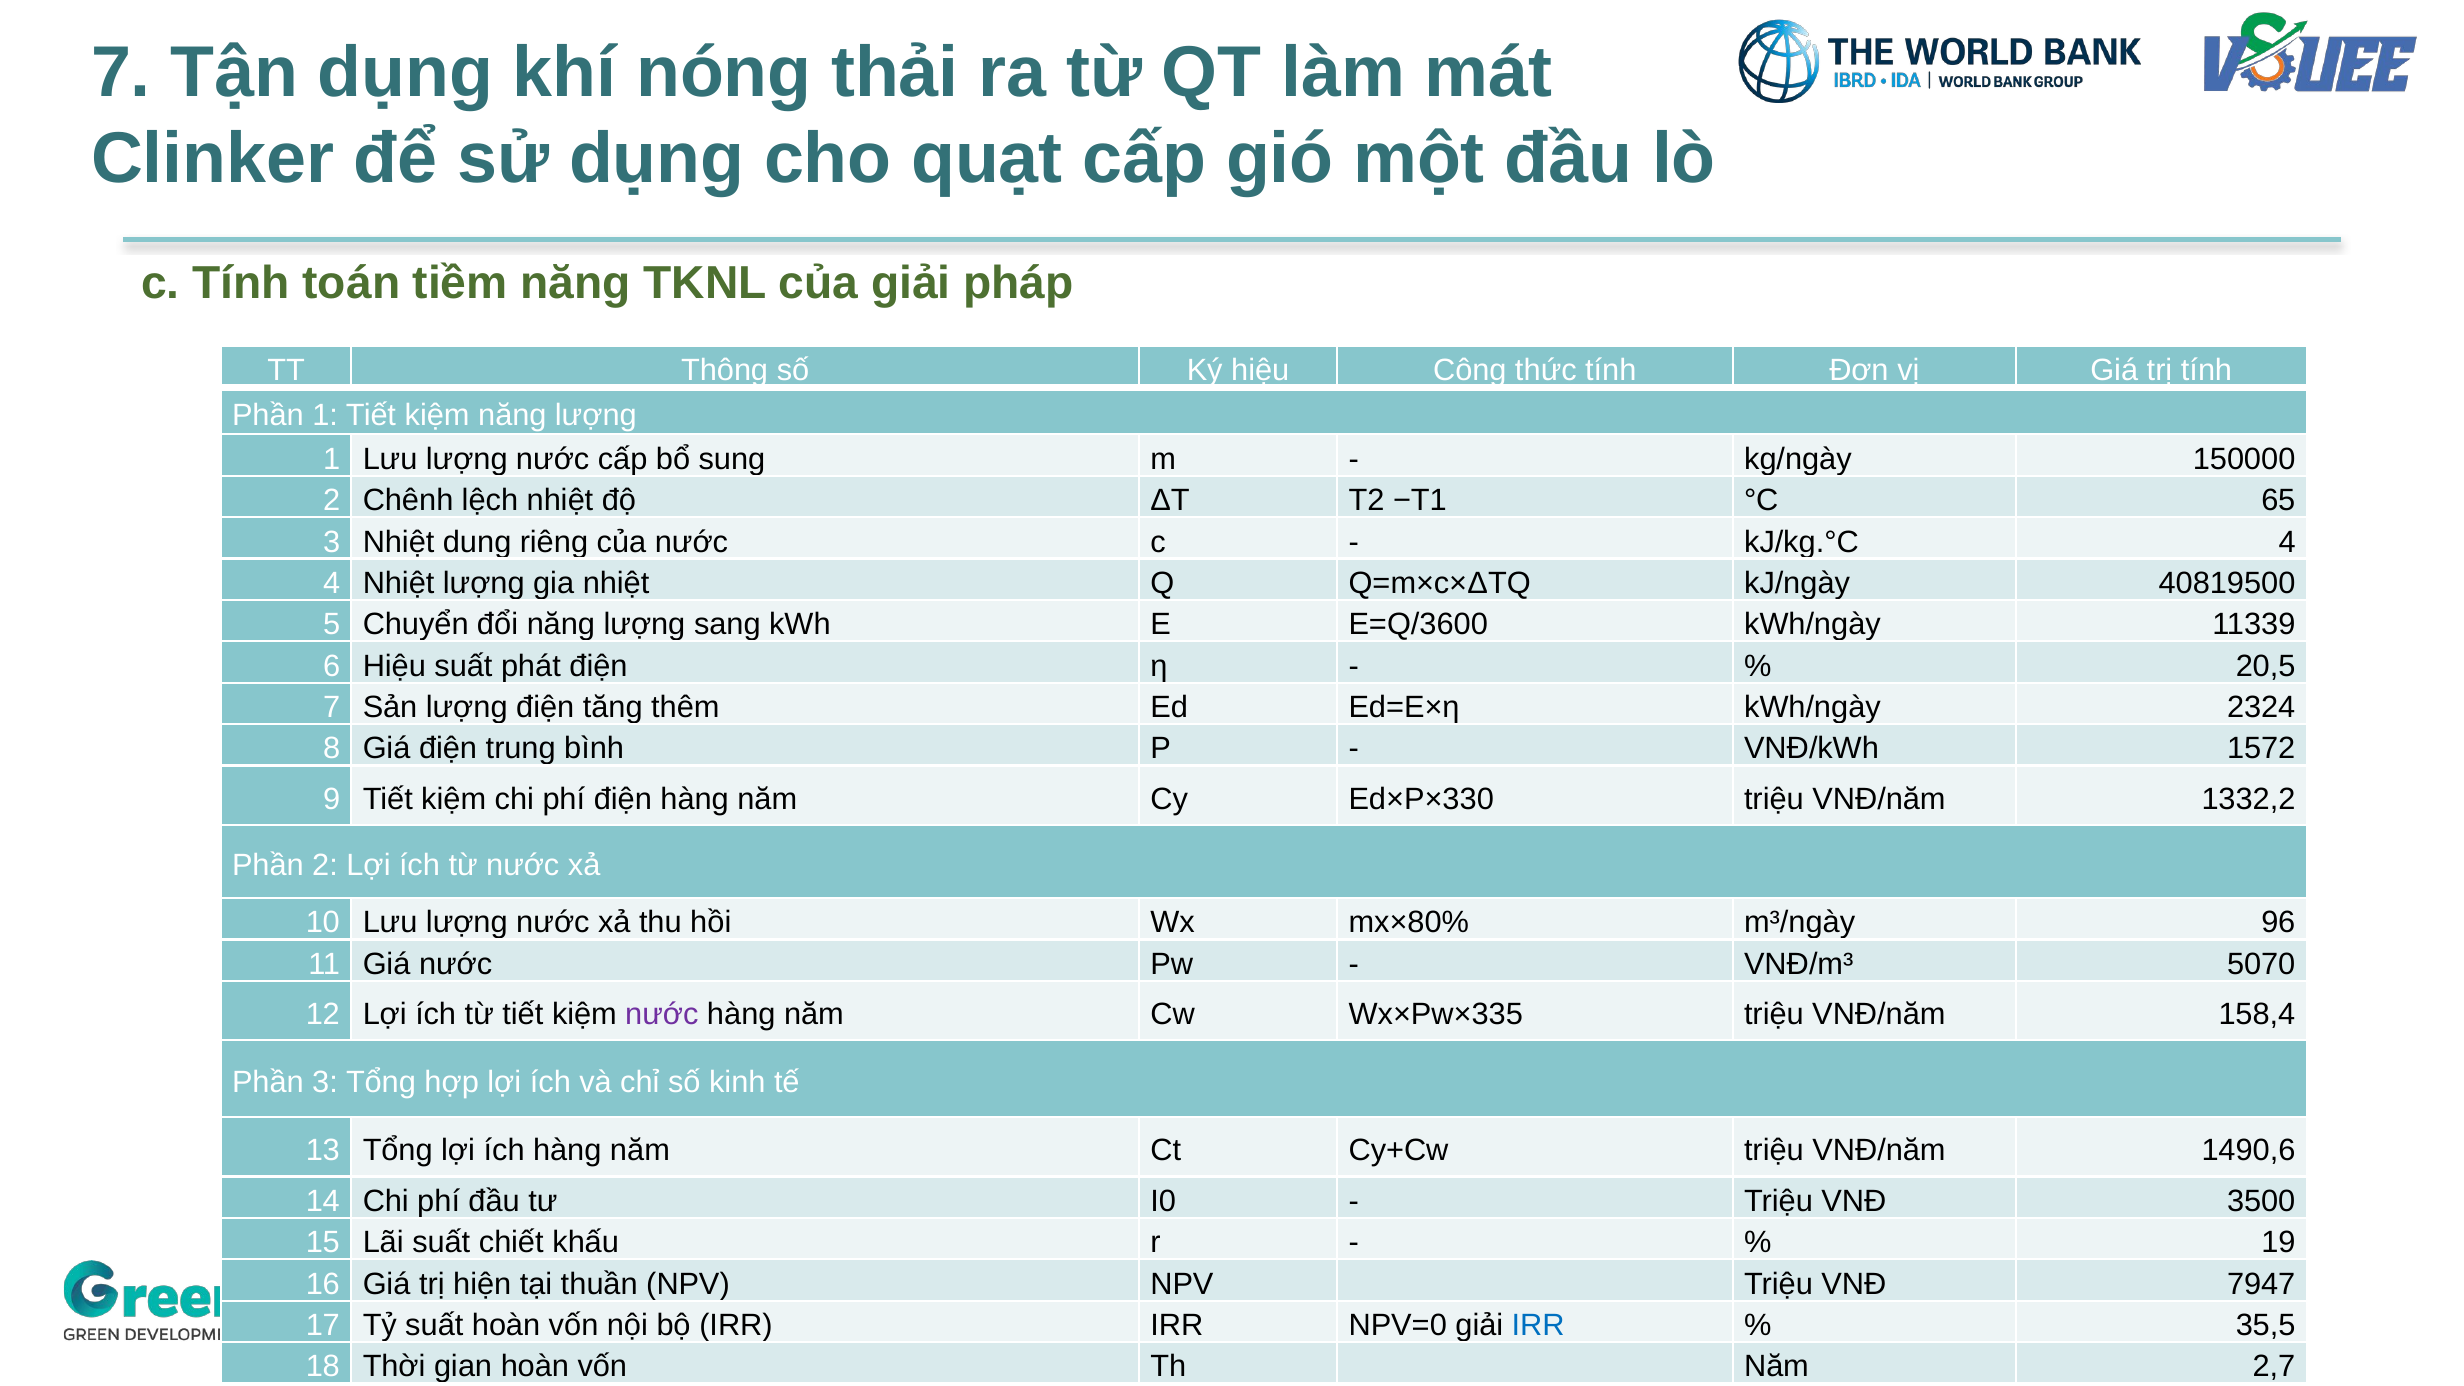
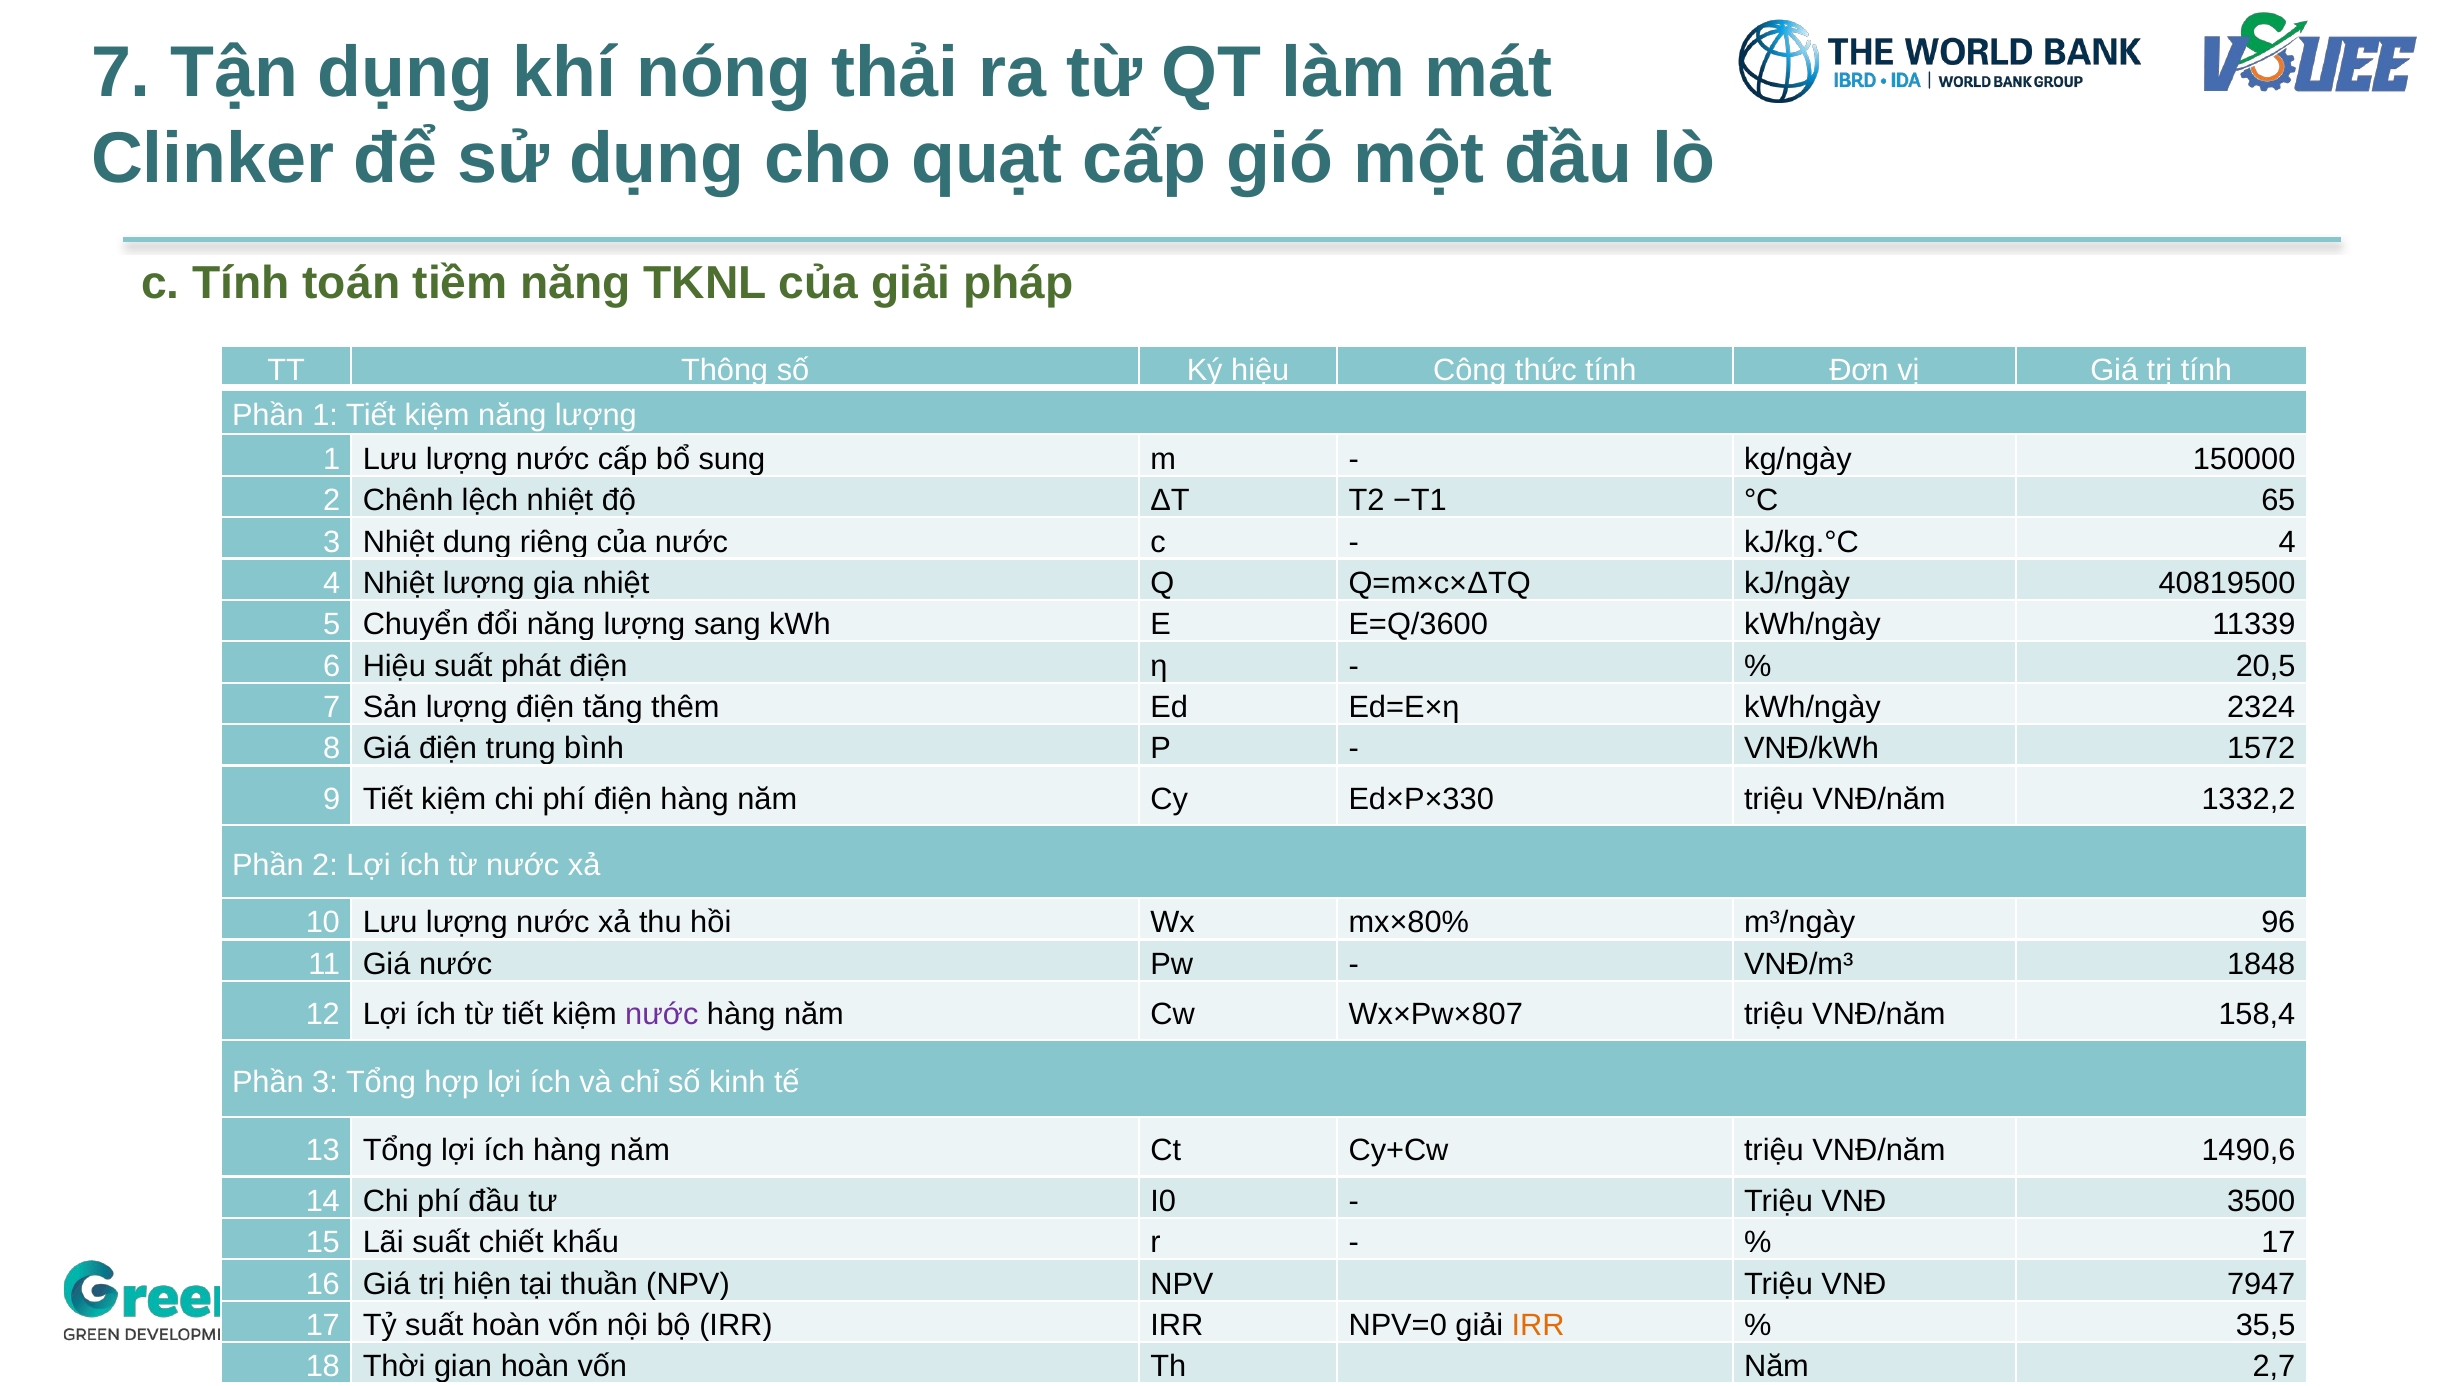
5070: 5070 -> 1848 (2261, 964)
Wx×Pw×335: Wx×Pw×335 -> Wx×Pw×807 (1436, 1015)
19: 19 -> 17 (2278, 1243)
IRR colour: blue -> orange (1538, 1325)
